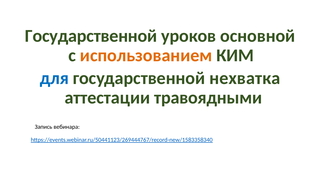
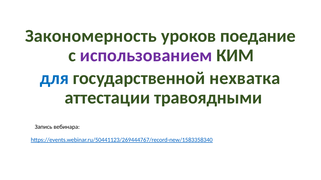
Государственной: Государственной -> Закономерность (91, 36)
основной: основной -> поедание (258, 36)
использованием colour: orange -> purple (146, 56)
